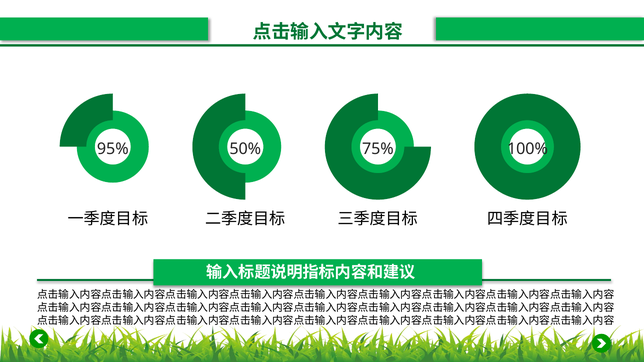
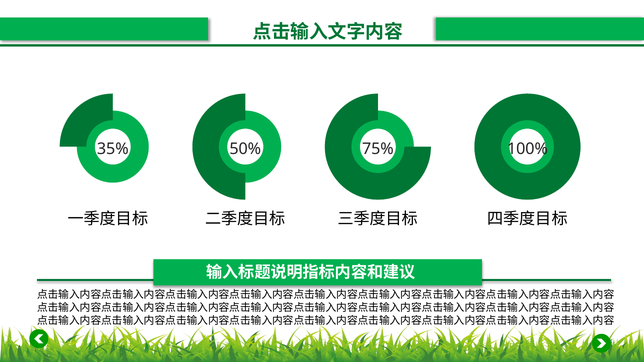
95%: 95% -> 35% (113, 149)
